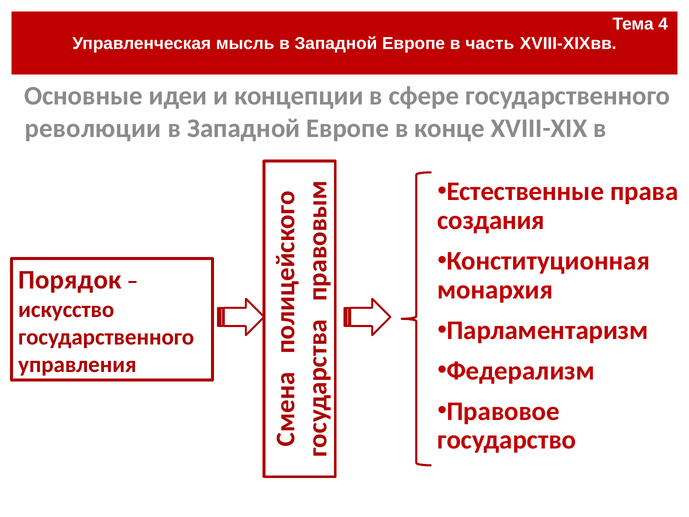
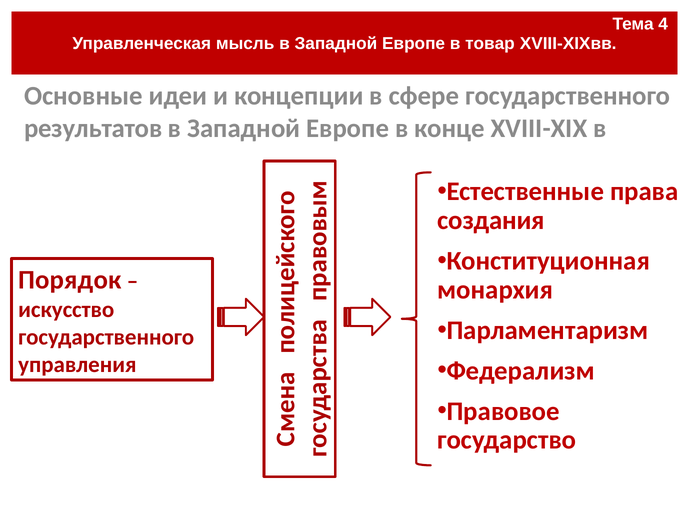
часть: часть -> товар (490, 43)
революции: революции -> результатов (93, 128)
